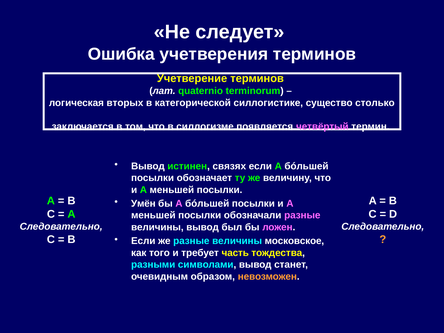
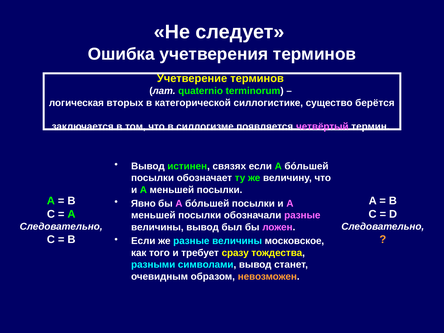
столько: столько -> берётся (375, 103)
Умён: Умён -> Явно (143, 204)
часть: часть -> сразу (235, 253)
